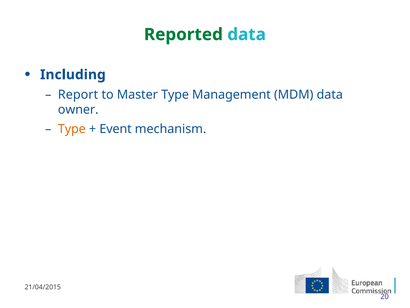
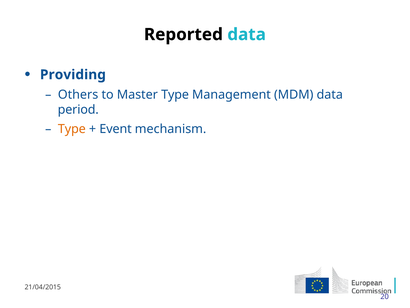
Reported colour: green -> black (183, 34)
Including: Including -> Providing (73, 75)
Report: Report -> Others (78, 95)
owner: owner -> period (78, 110)
